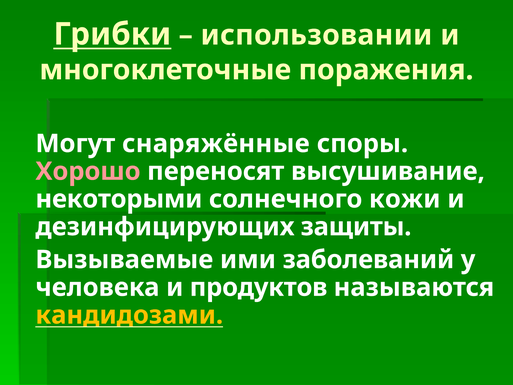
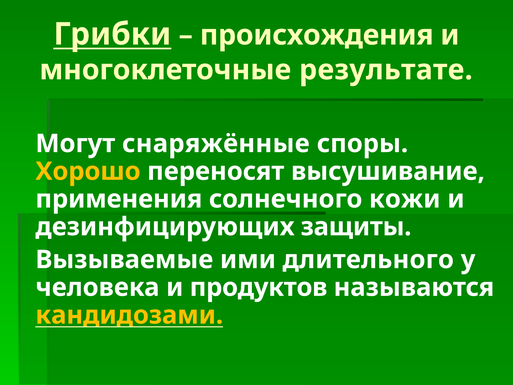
использовании: использовании -> происхождения (317, 35)
поражения: поражения -> результате (386, 70)
Хорошо colour: pink -> yellow (88, 171)
некоторыми: некоторыми -> применения (119, 199)
заболеваний: заболеваний -> длительного (368, 260)
